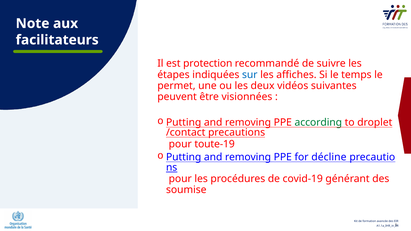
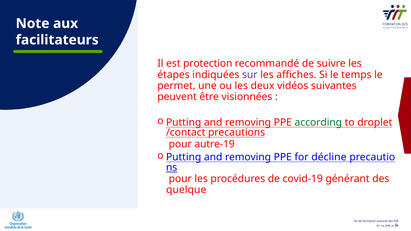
sur colour: blue -> purple (250, 75)
toute-19: toute-19 -> autre-19 (215, 144)
soumise: soumise -> quelque (186, 190)
